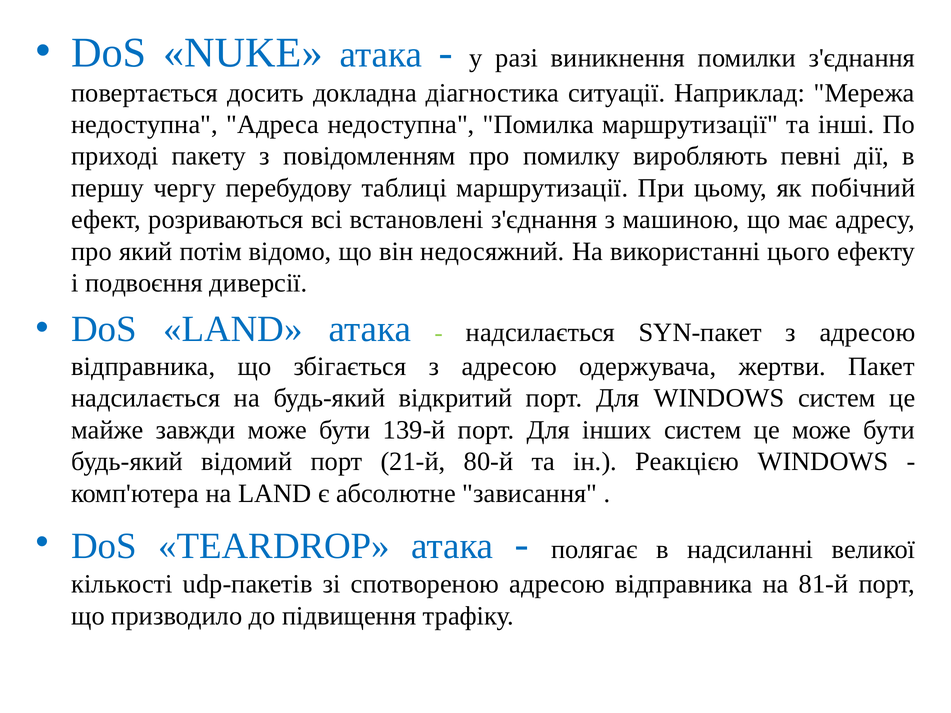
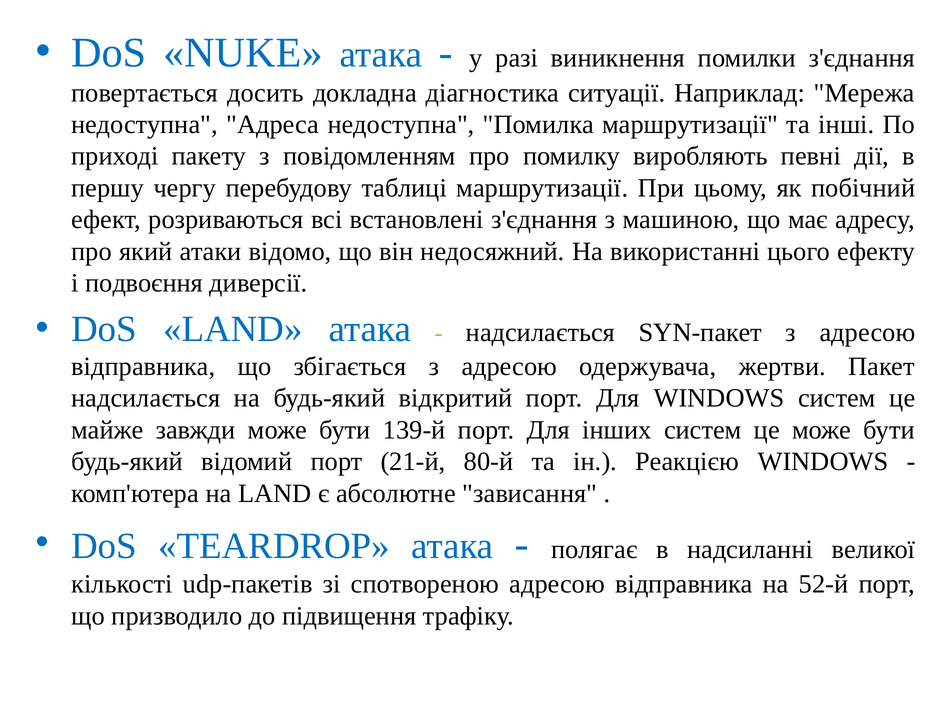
потім: потім -> атаки (211, 251)
81-й: 81-й -> 52-й (824, 584)
